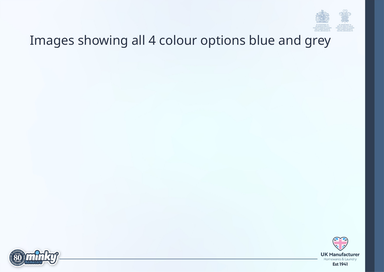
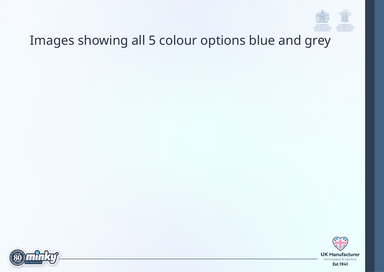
4: 4 -> 5 (152, 41)
